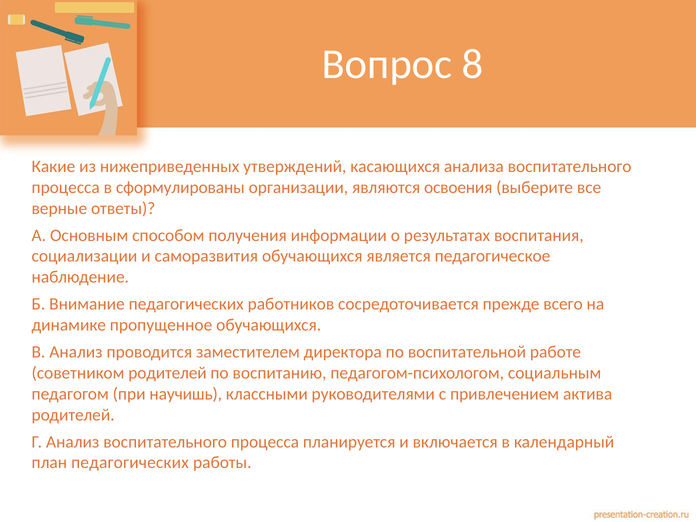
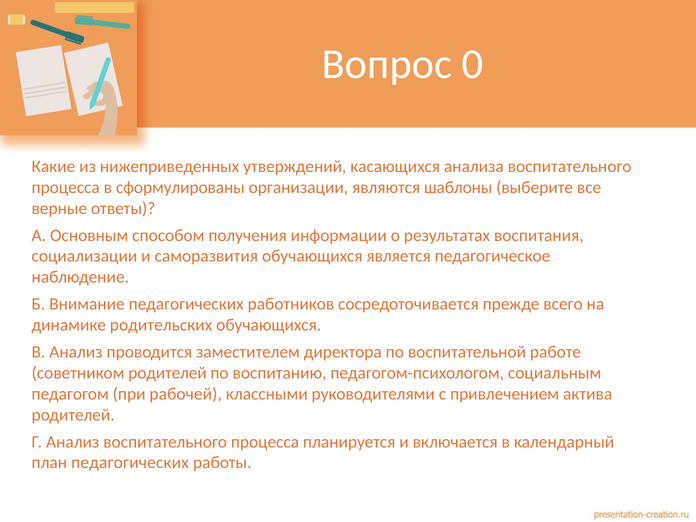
8: 8 -> 0 (473, 64)
освоения: освоения -> шаблоны (458, 187)
пропущенное: пропущенное -> родительских (161, 325)
научишь: научишь -> рабочей (186, 394)
